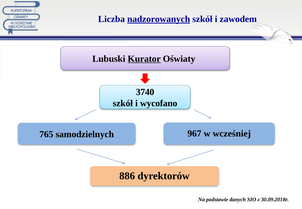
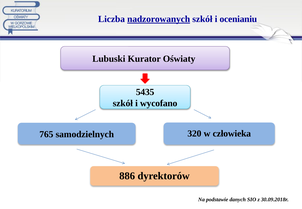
zawodem: zawodem -> ocenianiu (238, 19)
Kurator underline: present -> none (144, 59)
3740: 3740 -> 5435 (145, 92)
967: 967 -> 320 (194, 134)
wcześniej: wcześniej -> człowieka (232, 134)
